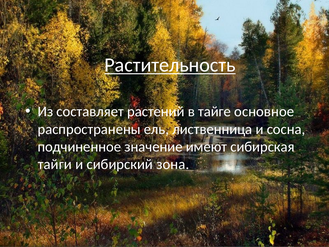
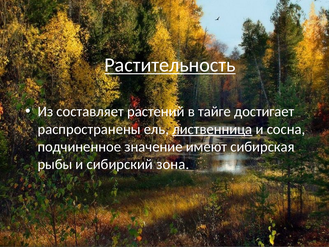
основное: основное -> достигает (264, 112)
лиственница underline: none -> present (212, 129)
тайги: тайги -> рыбы (55, 164)
